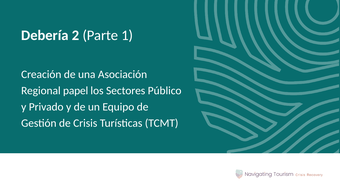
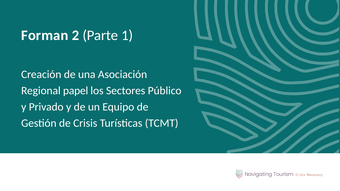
Debería: Debería -> Forman (45, 35)
